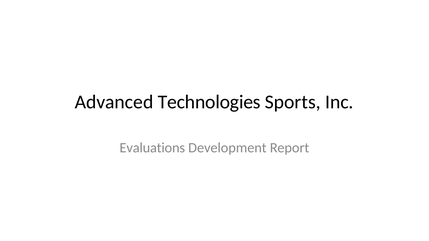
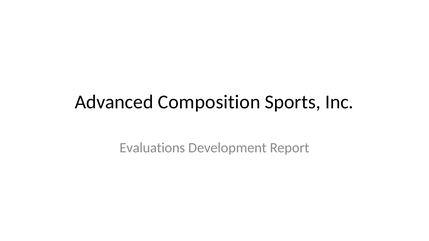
Technologies: Technologies -> Composition (209, 102)
